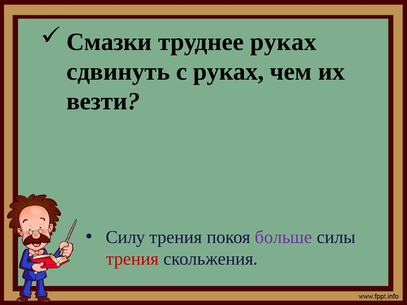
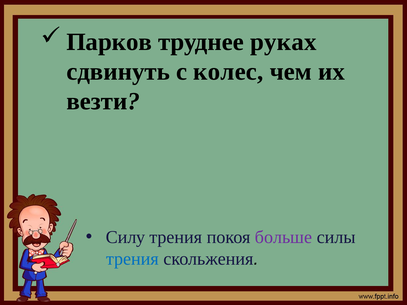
Смазки: Смазки -> Парков (109, 42)
с руках: руках -> колес (228, 72)
трения colour: red -> blue (133, 259)
